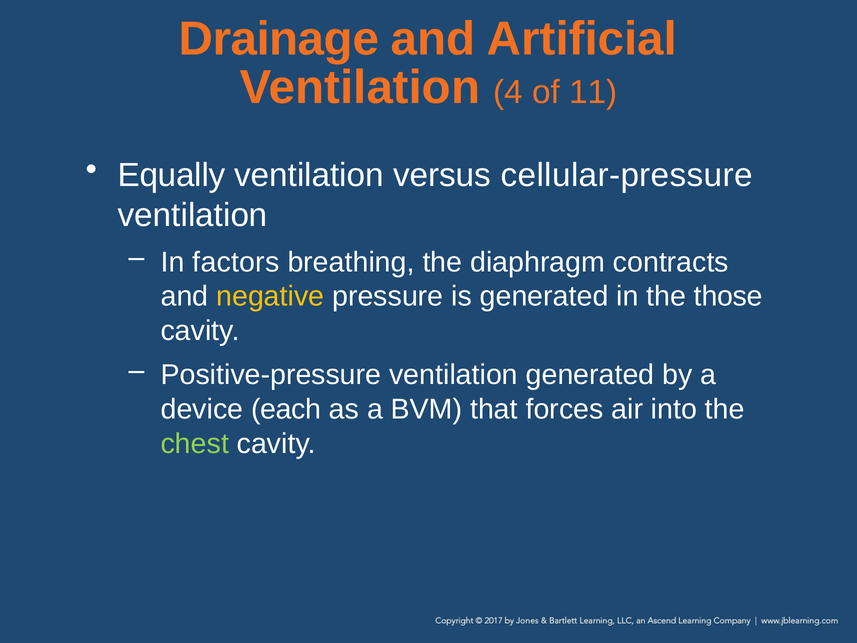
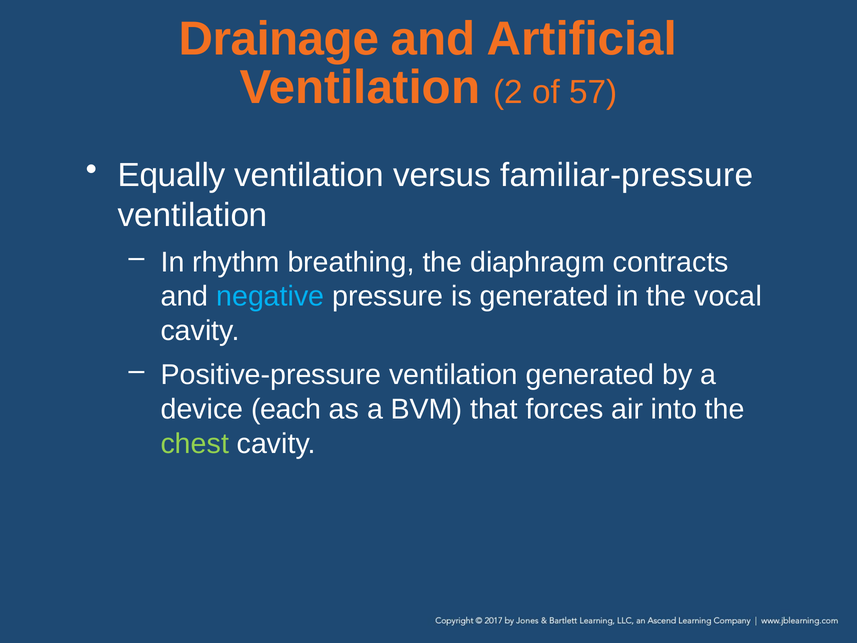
4: 4 -> 2 (508, 92)
11: 11 -> 57 (593, 92)
cellular-pressure: cellular-pressure -> familiar-pressure (627, 175)
factors: factors -> rhythm (236, 262)
negative colour: yellow -> light blue (270, 296)
those: those -> vocal (728, 296)
